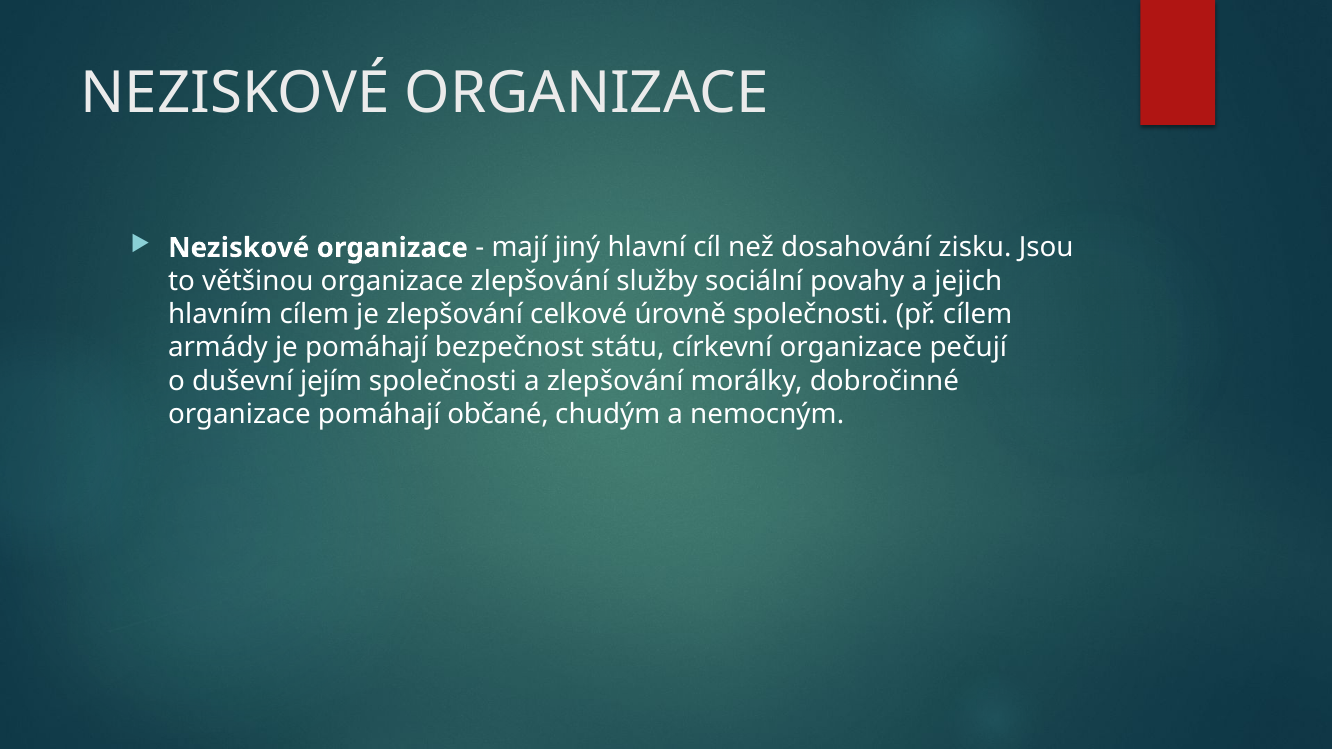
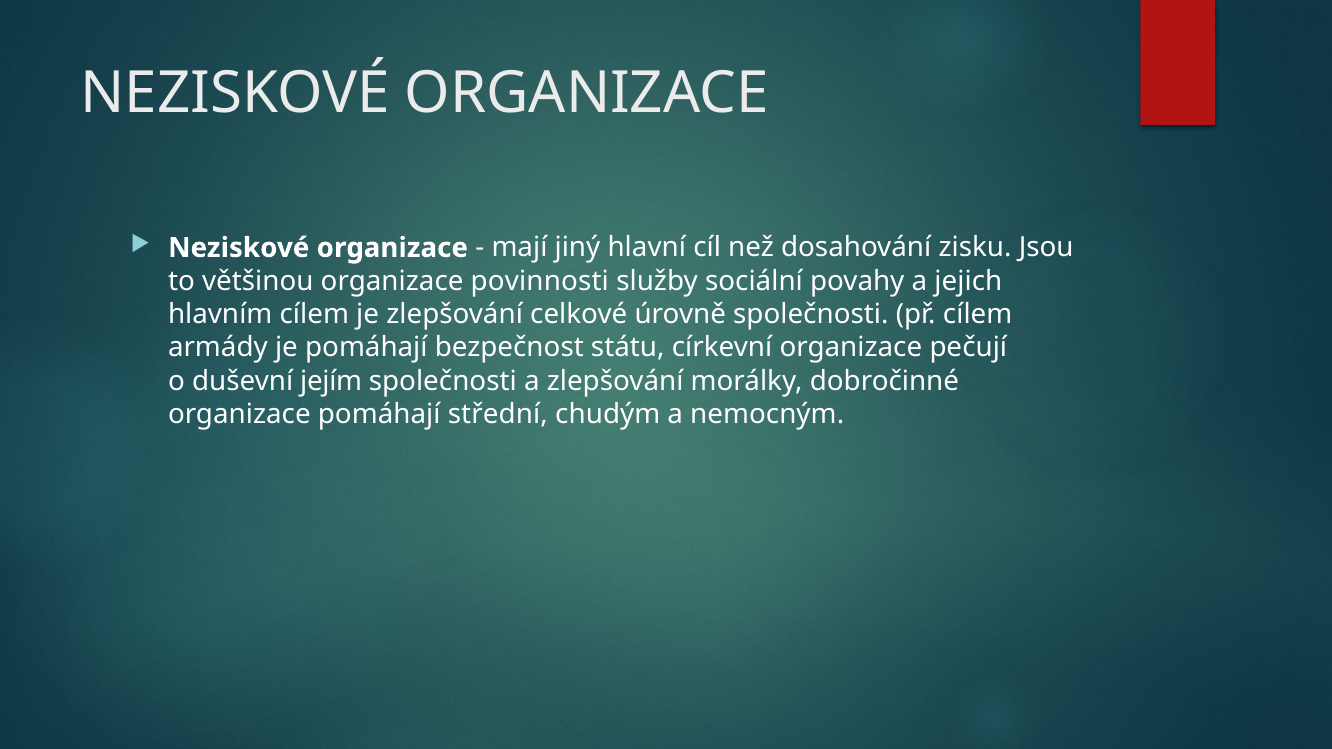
organizace zlepšování: zlepšování -> povinnosti (540, 281)
občané: občané -> střední (498, 414)
